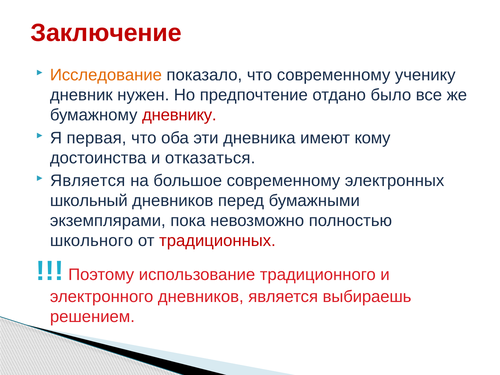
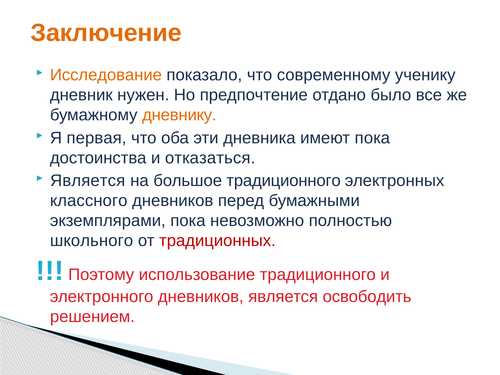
Заключение colour: red -> orange (106, 33)
дневнику colour: red -> orange (179, 115)
имеют кому: кому -> пока (372, 138)
большое современному: современному -> традиционного (284, 181)
школьный: школьный -> классного (89, 201)
выбираешь: выбираешь -> освободить (367, 297)
